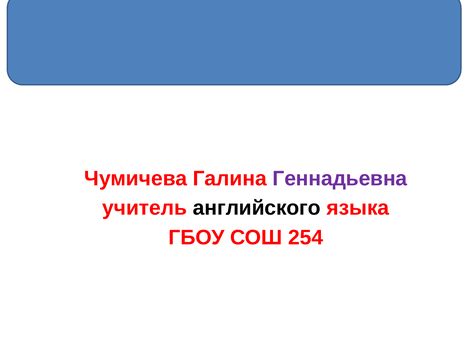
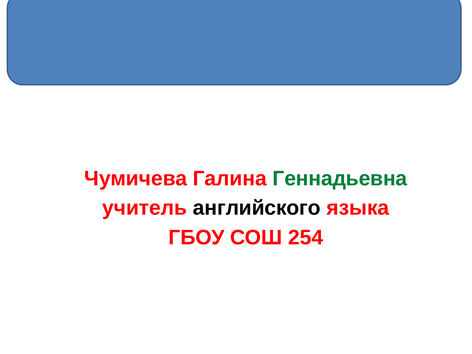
Геннадьевна colour: purple -> green (340, 179)
